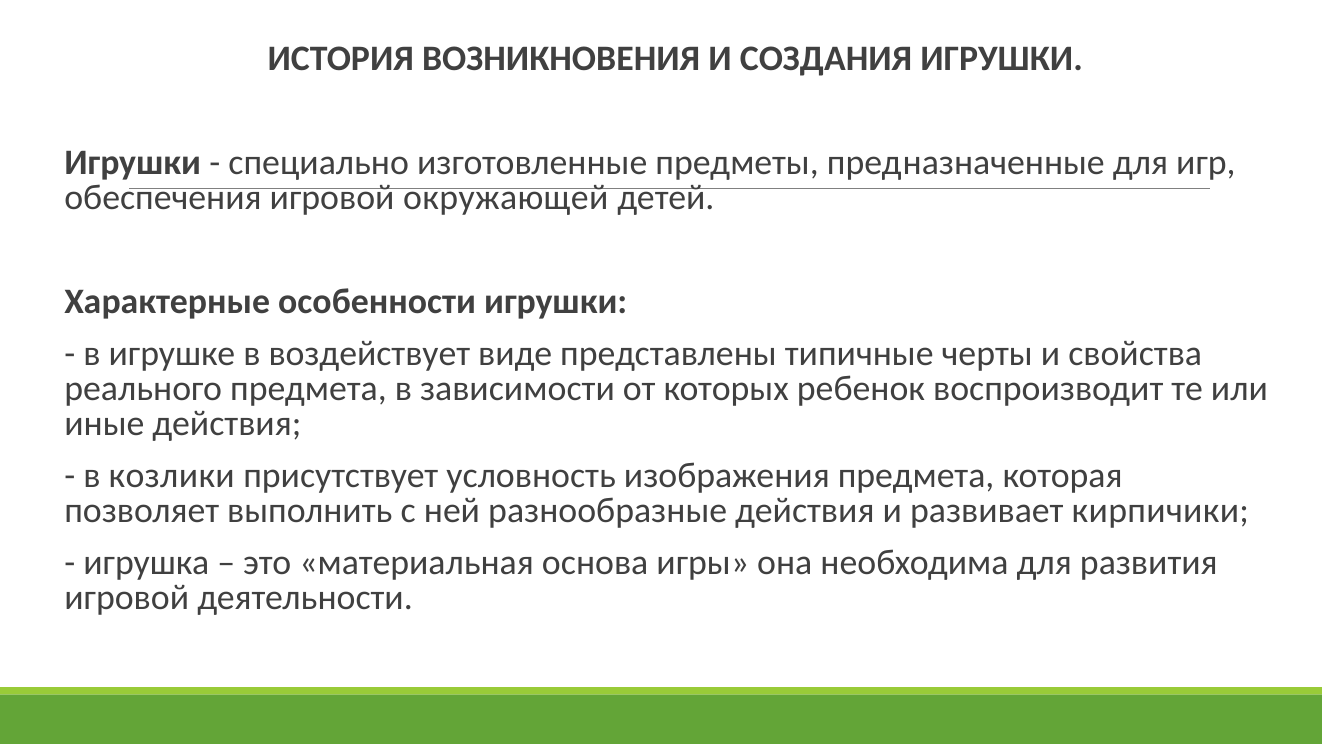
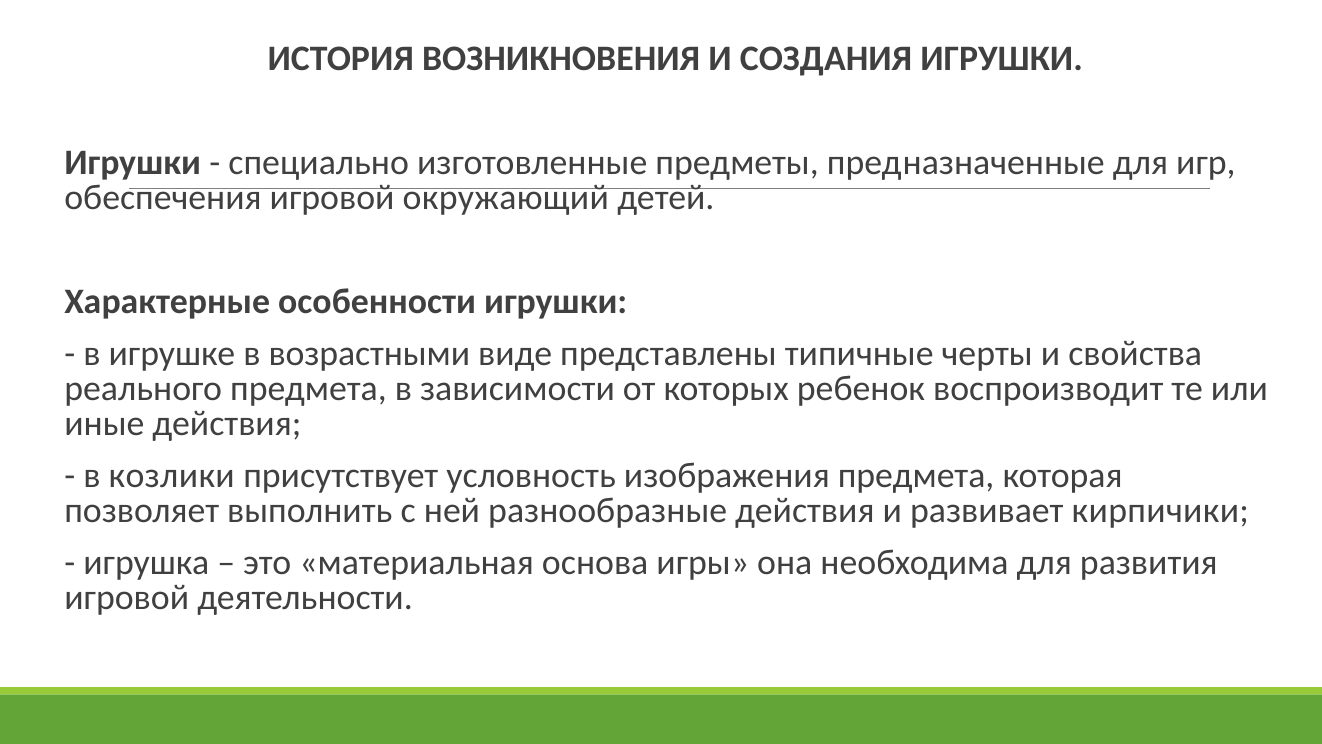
окружающей: окружающей -> окружающий (506, 198)
воздействует: воздействует -> возрастными (369, 354)
